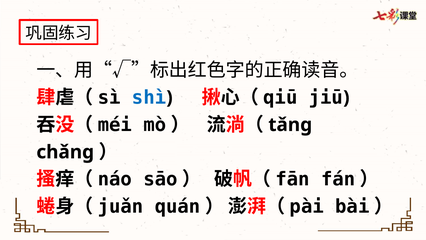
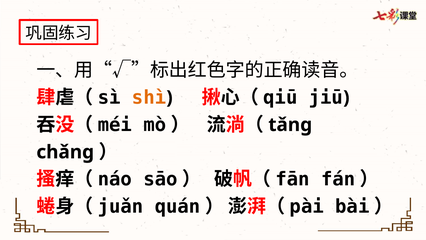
shì colour: blue -> orange (149, 97)
